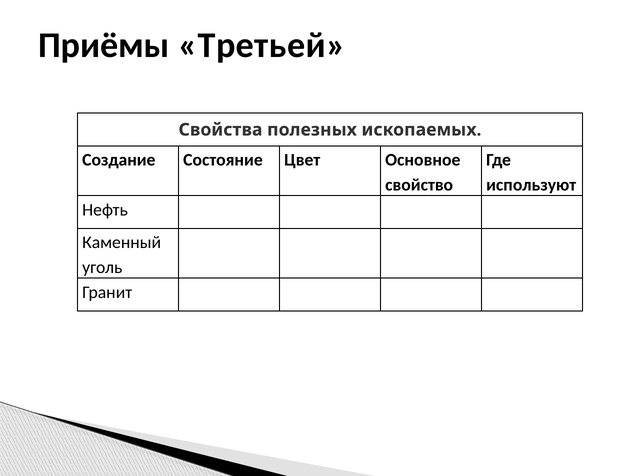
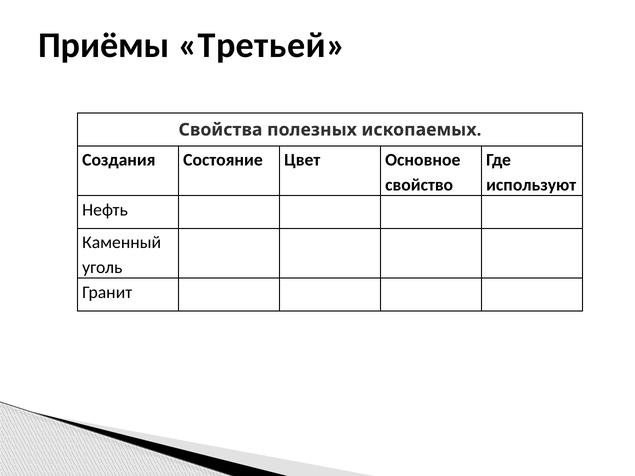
Создание: Создание -> Создания (119, 160)
